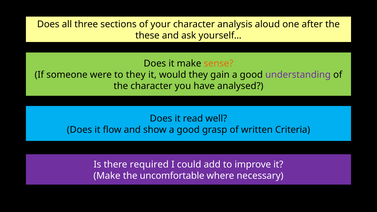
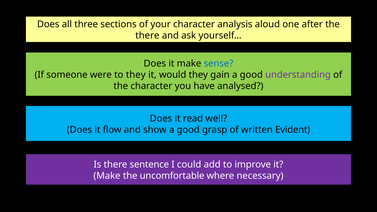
these: these -> there (147, 36)
sense colour: orange -> blue (218, 64)
Criteria: Criteria -> Evident (293, 130)
required: required -> sentence (149, 164)
